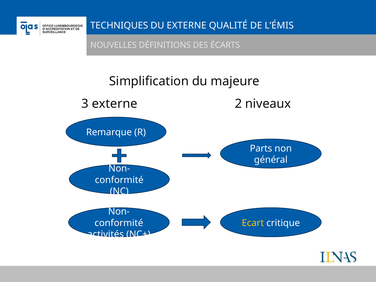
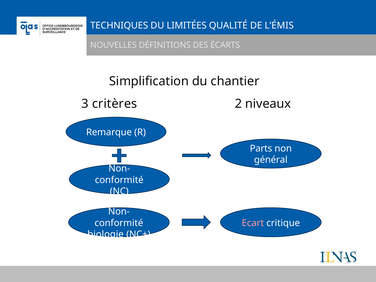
DU EXTERNE: EXTERNE -> LIMITÉES (187, 26)
majeure: majeure -> chantier (235, 81)
3 externe: externe -> critères (115, 104)
Ecart colour: yellow -> pink (253, 223)
activités: activités -> biologie (106, 234)
